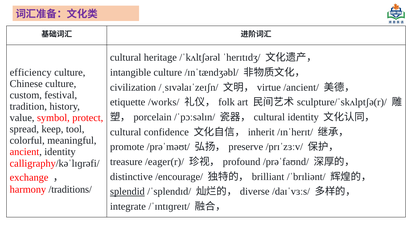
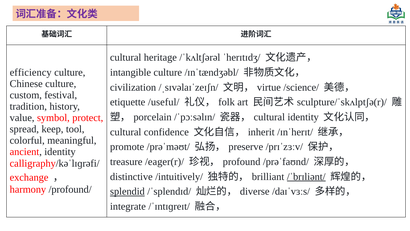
/ancient/: /ancient/ -> /science/ (301, 87)
/works/: /works/ -> /useful/ (164, 102)
/encourage/: /encourage/ -> /intuitively/ (179, 176)
/ˈbrɪliənt/ underline: none -> present (306, 176)
/traditions/: /traditions/ -> /profound/ (70, 189)
